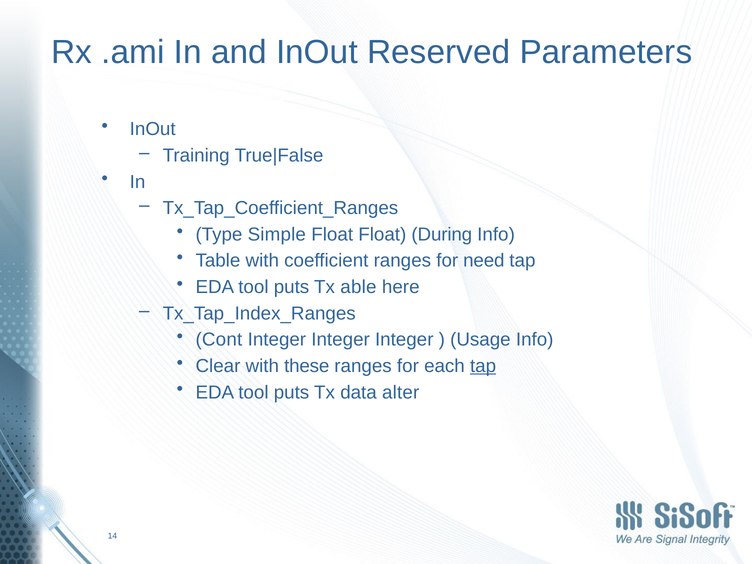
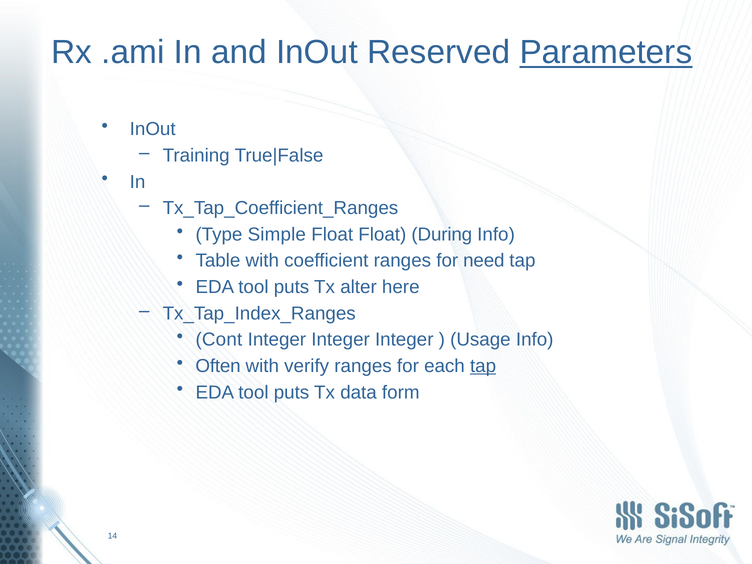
Parameters underline: none -> present (606, 52)
able: able -> alter (359, 287)
Clear: Clear -> Often (218, 366)
these: these -> verify (307, 366)
alter: alter -> form (401, 392)
